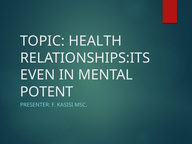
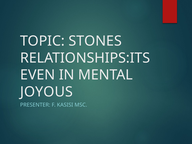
HEALTH: HEALTH -> STONES (95, 41)
POTENT: POTENT -> JOYOUS (46, 92)
